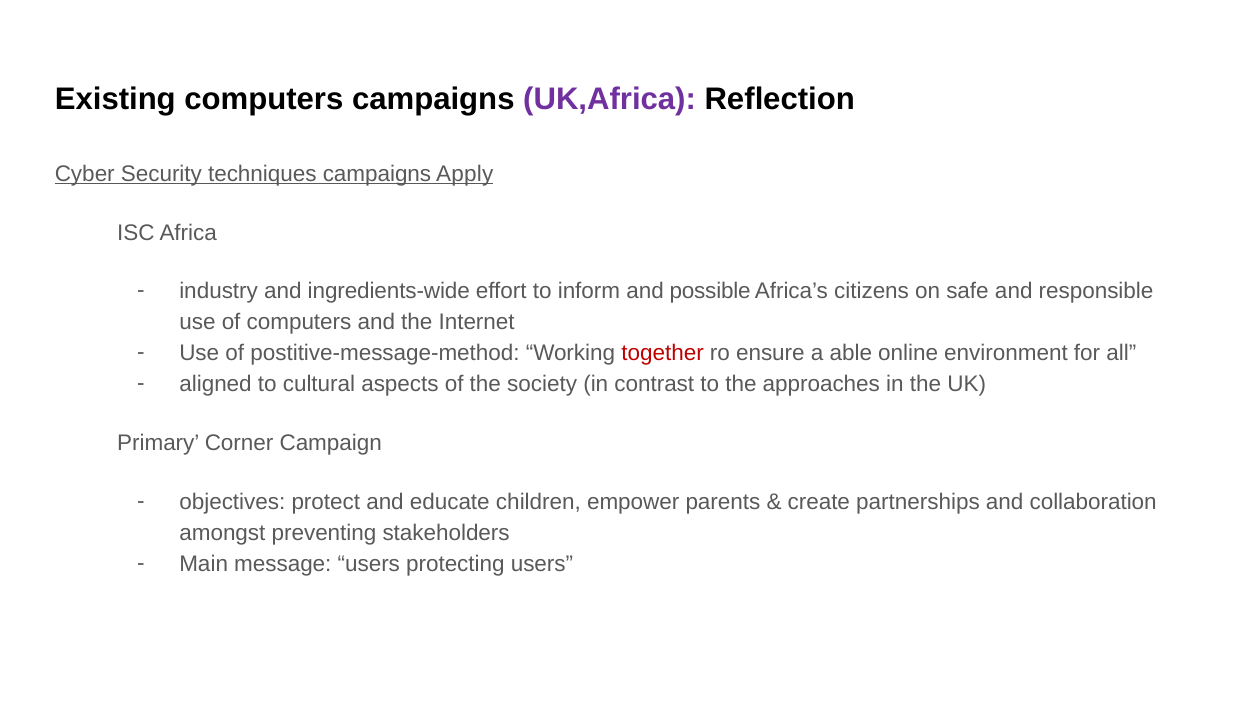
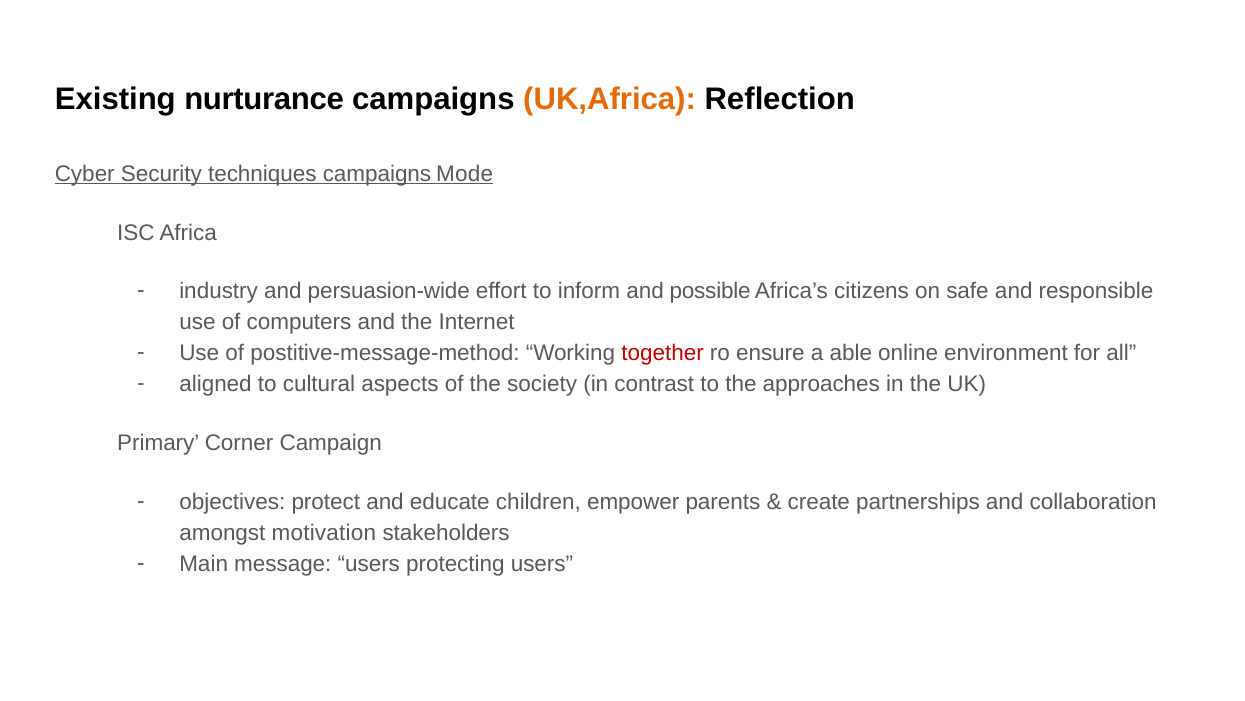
Existing computers: computers -> nurturance (264, 99)
UK,Africa colour: purple -> orange (610, 99)
Apply: Apply -> Mode (465, 174)
ingredients-wide: ingredients-wide -> persuasion-wide (389, 291)
preventing: preventing -> motivation (324, 532)
